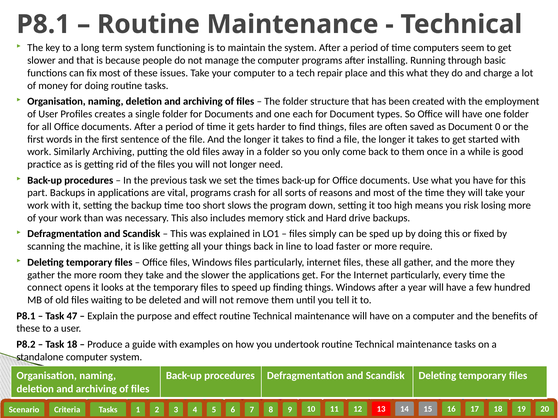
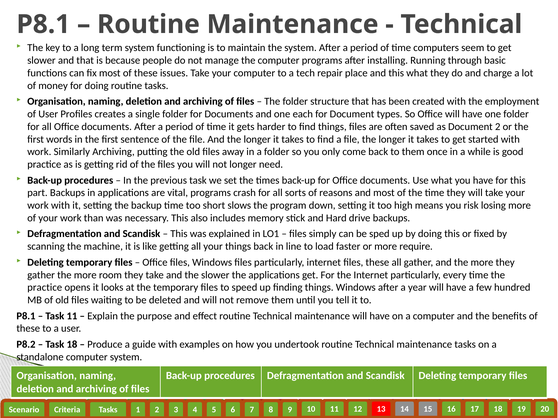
Document 0: 0 -> 2 (498, 127)
connect: connect -> practice (45, 288)
Task 47: 47 -> 11 (72, 316)
